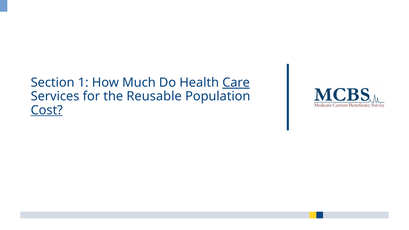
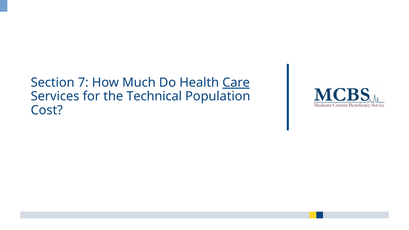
1: 1 -> 7 (83, 83)
Reusable: Reusable -> Technical (154, 96)
Cost underline: present -> none (47, 110)
